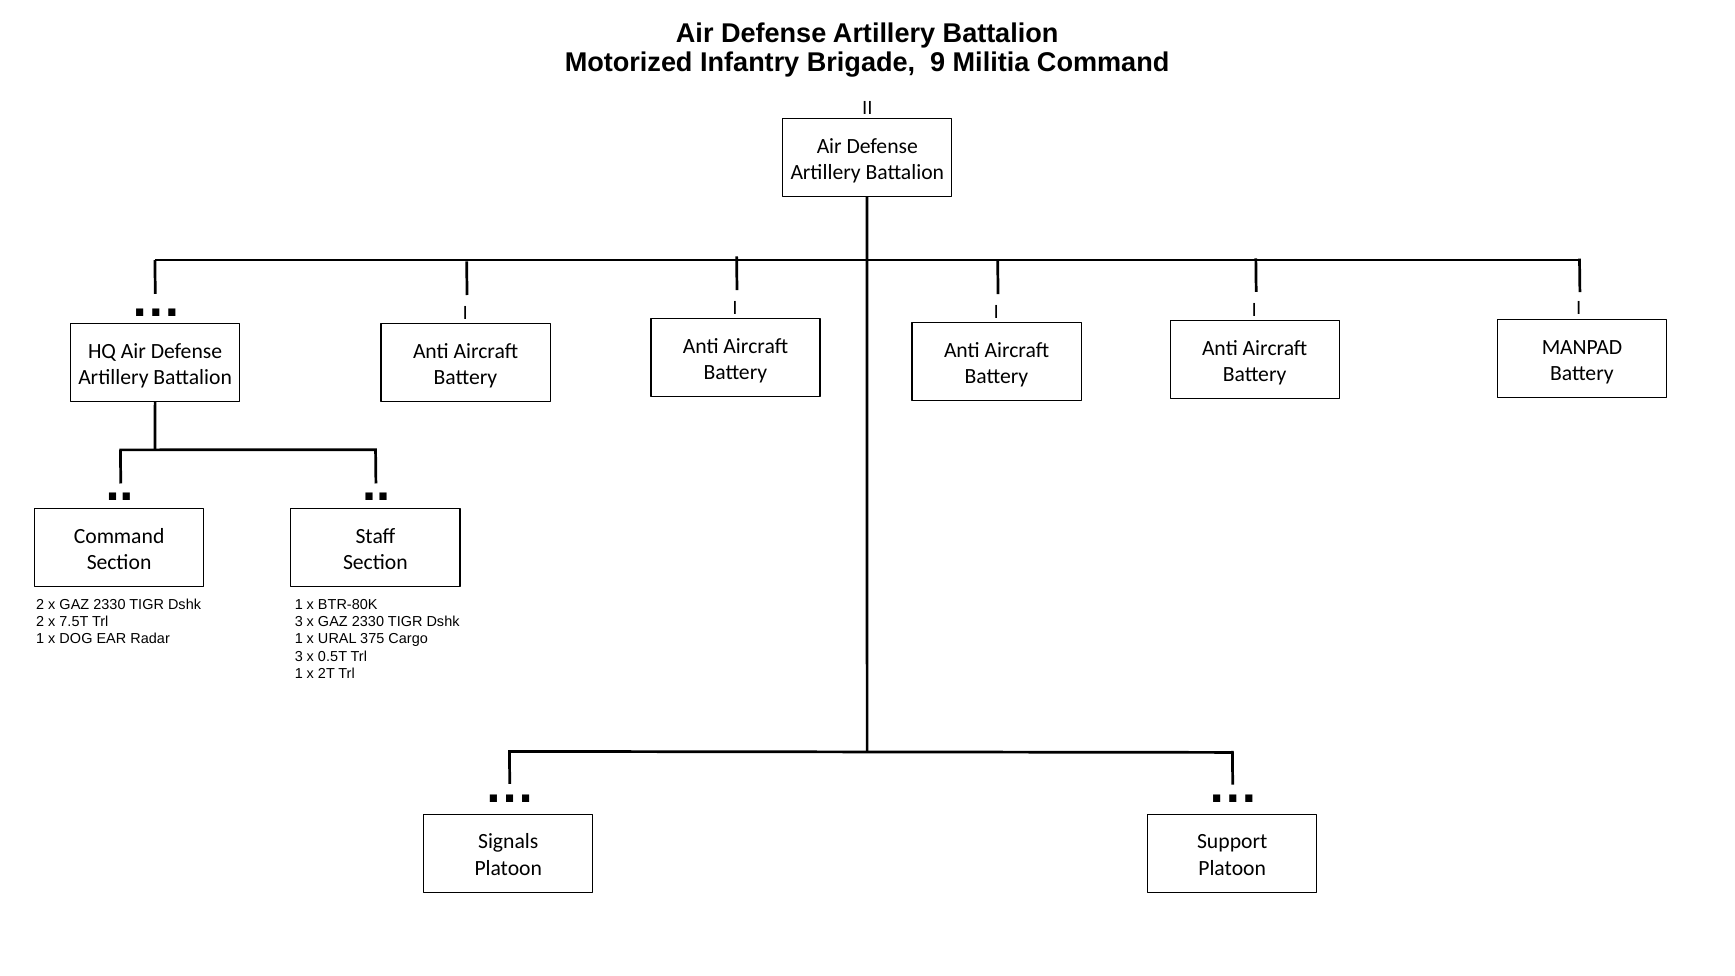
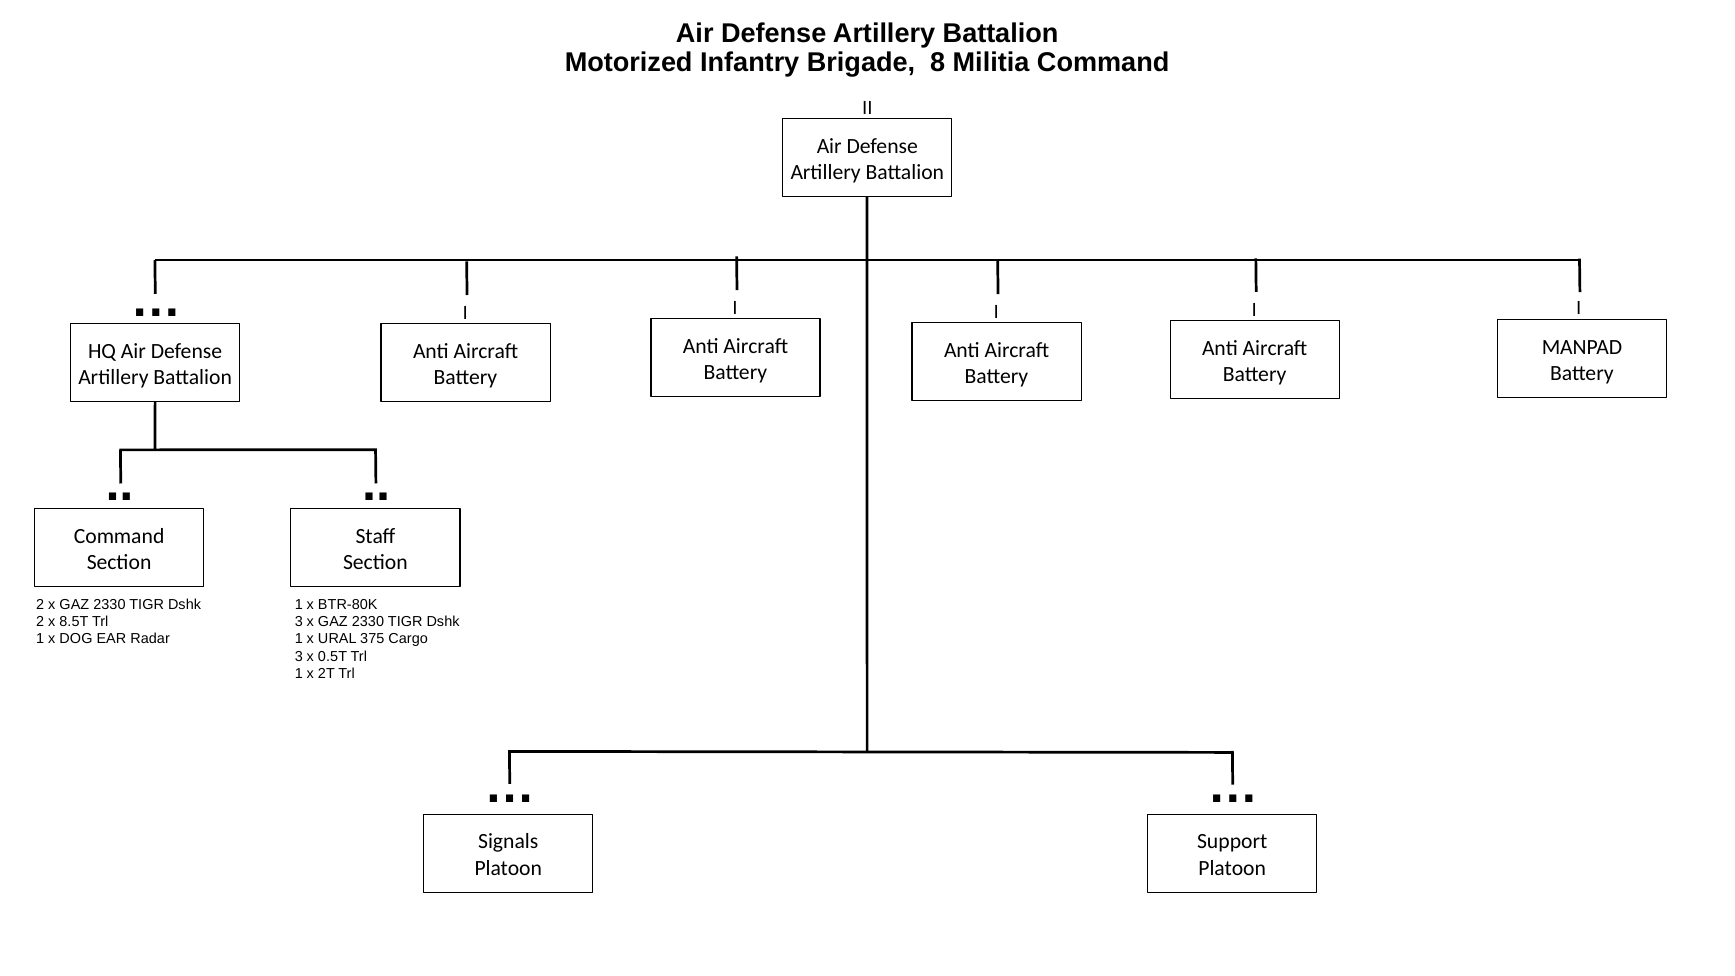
9: 9 -> 8 (938, 63)
7.5T: 7.5T -> 8.5T (74, 622)
